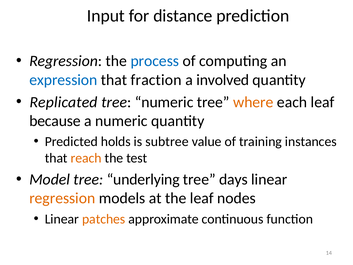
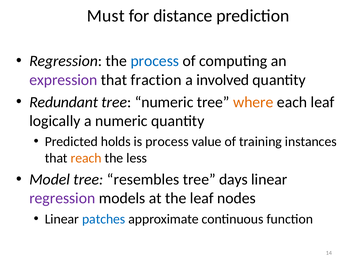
Input: Input -> Must (106, 16)
expression colour: blue -> purple (63, 80)
Replicated: Replicated -> Redundant (64, 102)
because: because -> logically (55, 121)
is subtree: subtree -> process (167, 142)
test: test -> less (137, 158)
underlying: underlying -> resembles (143, 179)
regression colour: orange -> purple (62, 198)
patches colour: orange -> blue (104, 219)
